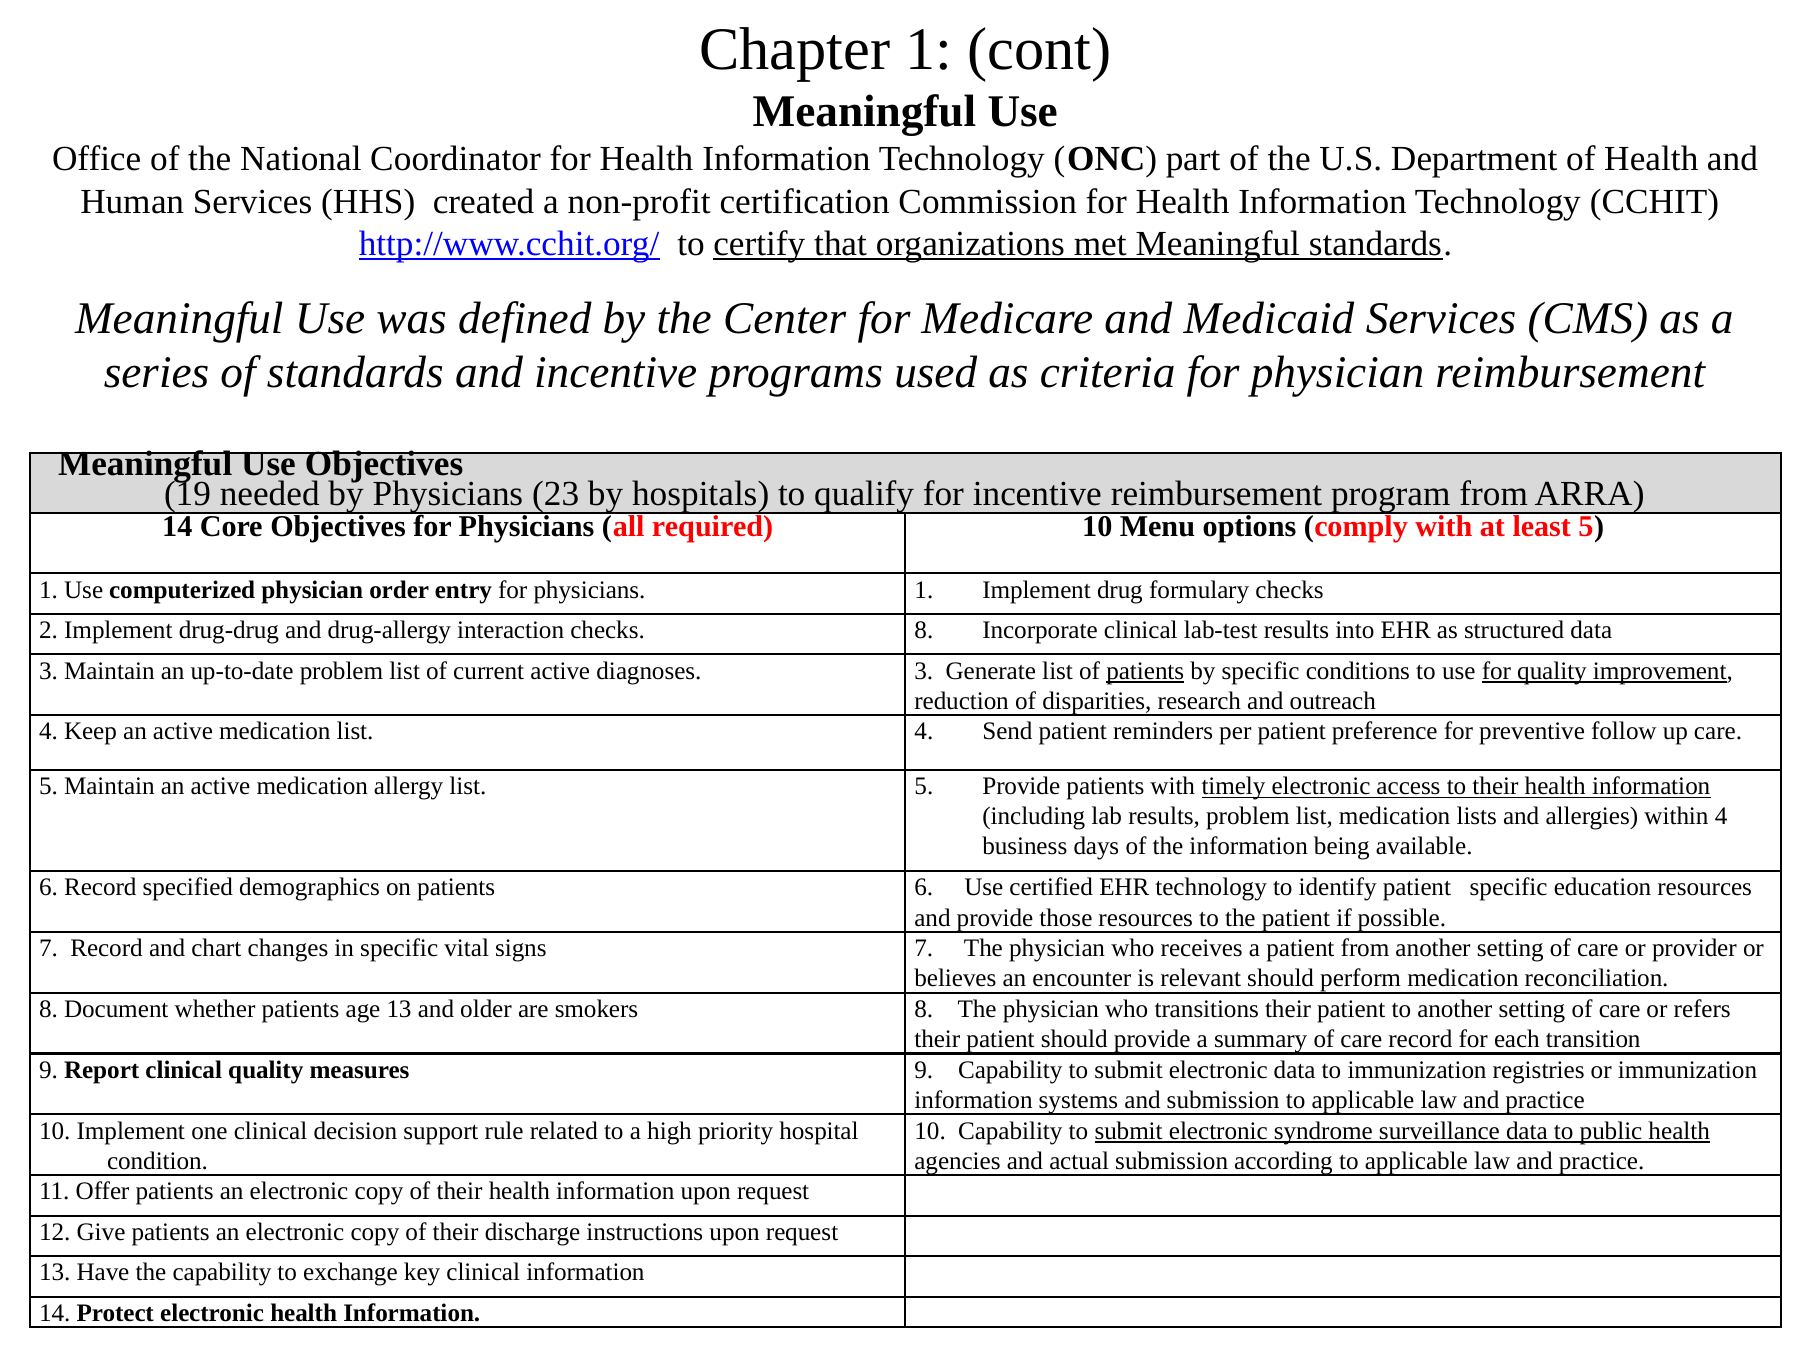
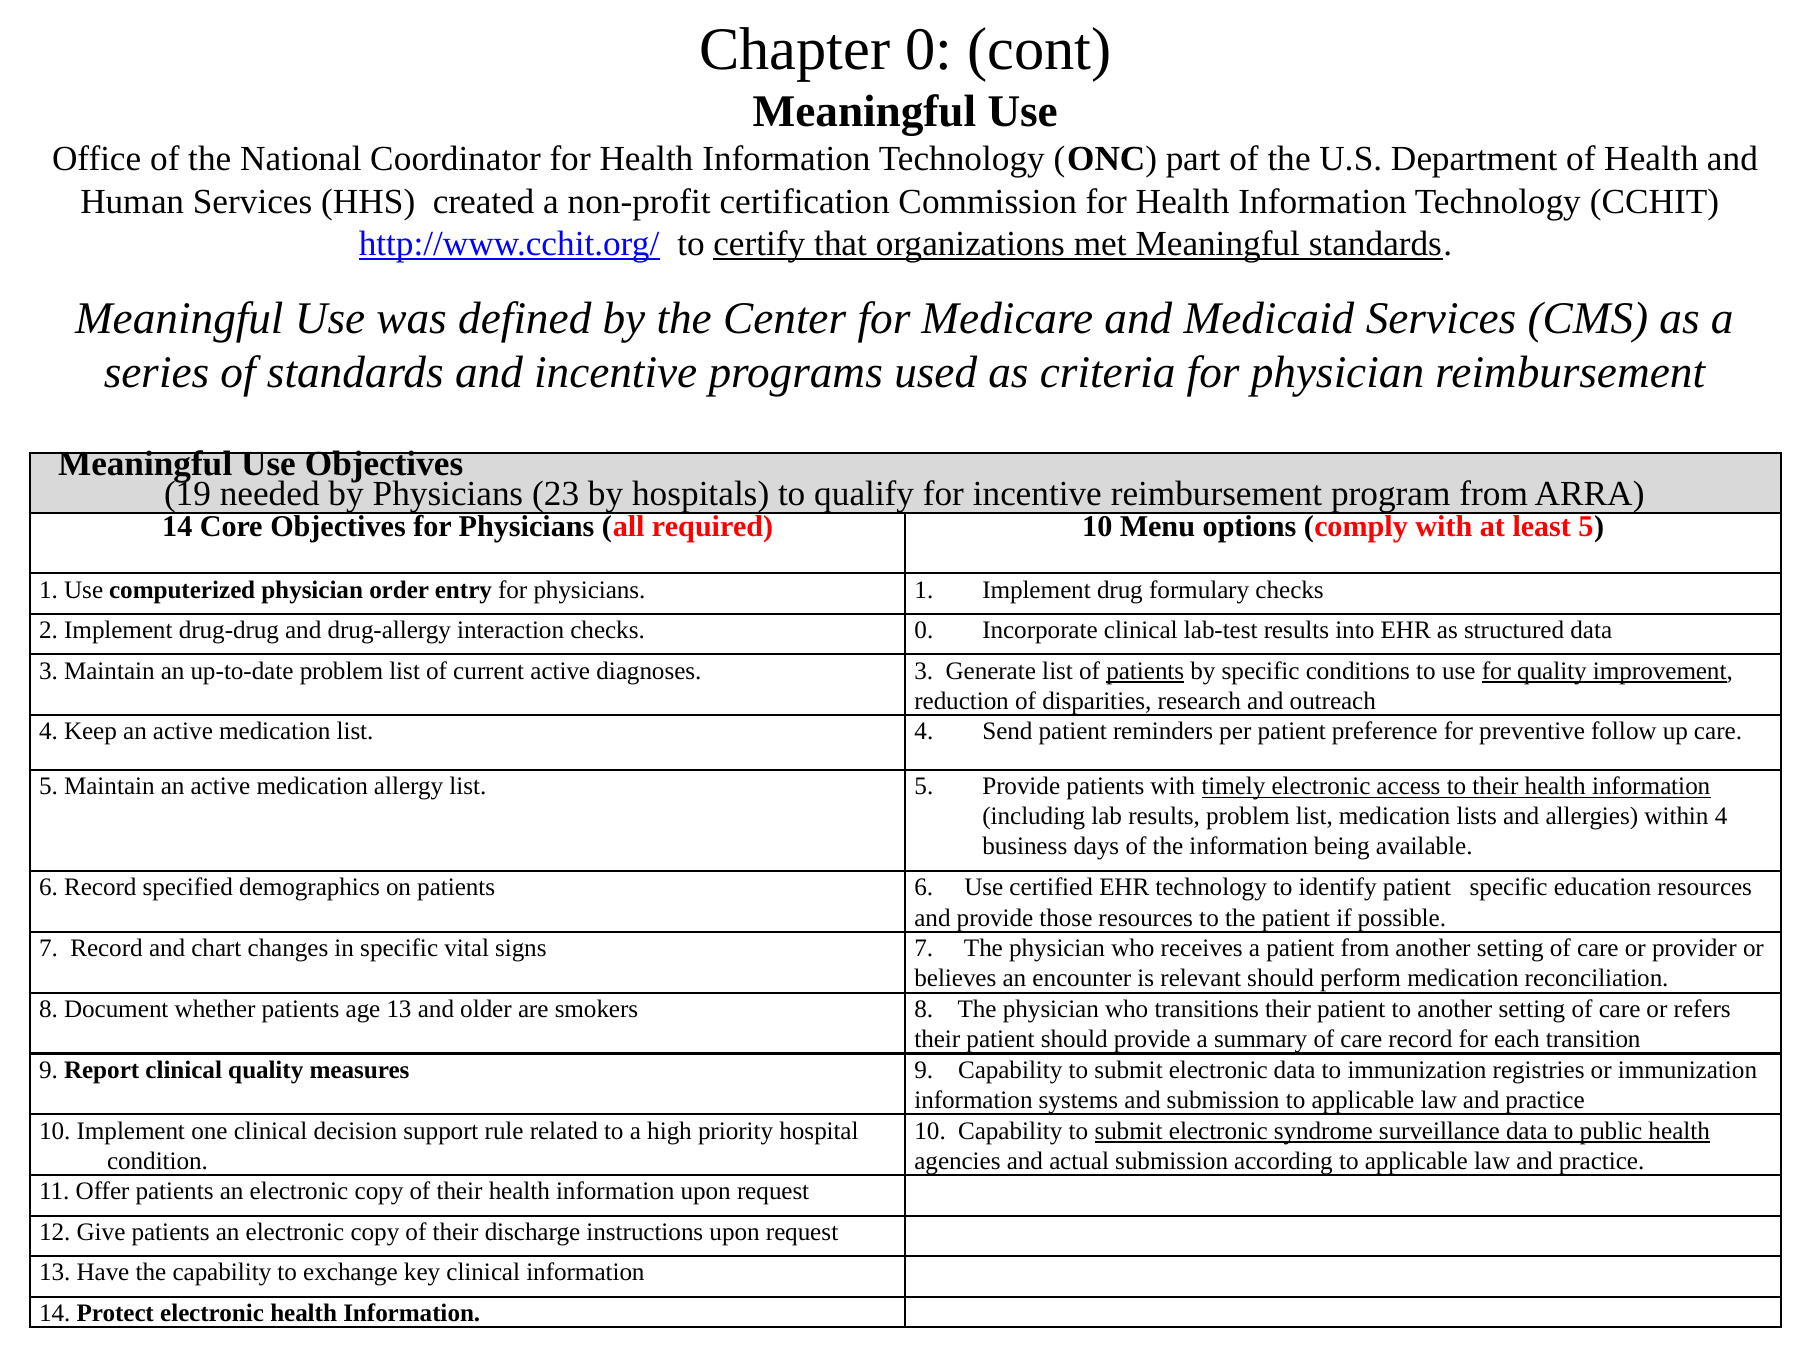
Chapter 1: 1 -> 0 (929, 49)
checks 8: 8 -> 0 (924, 630)
